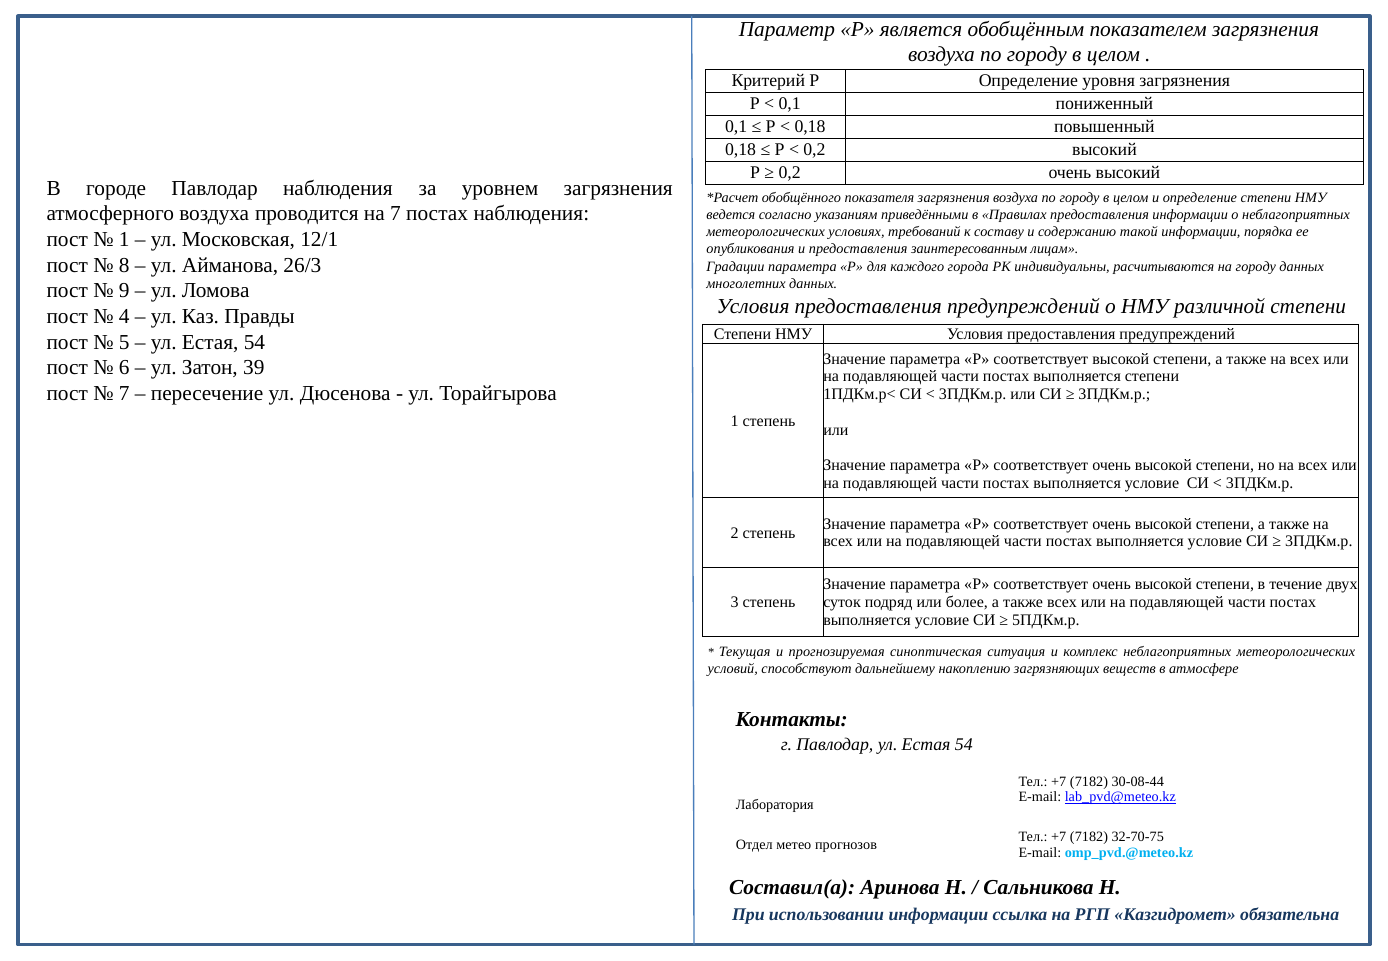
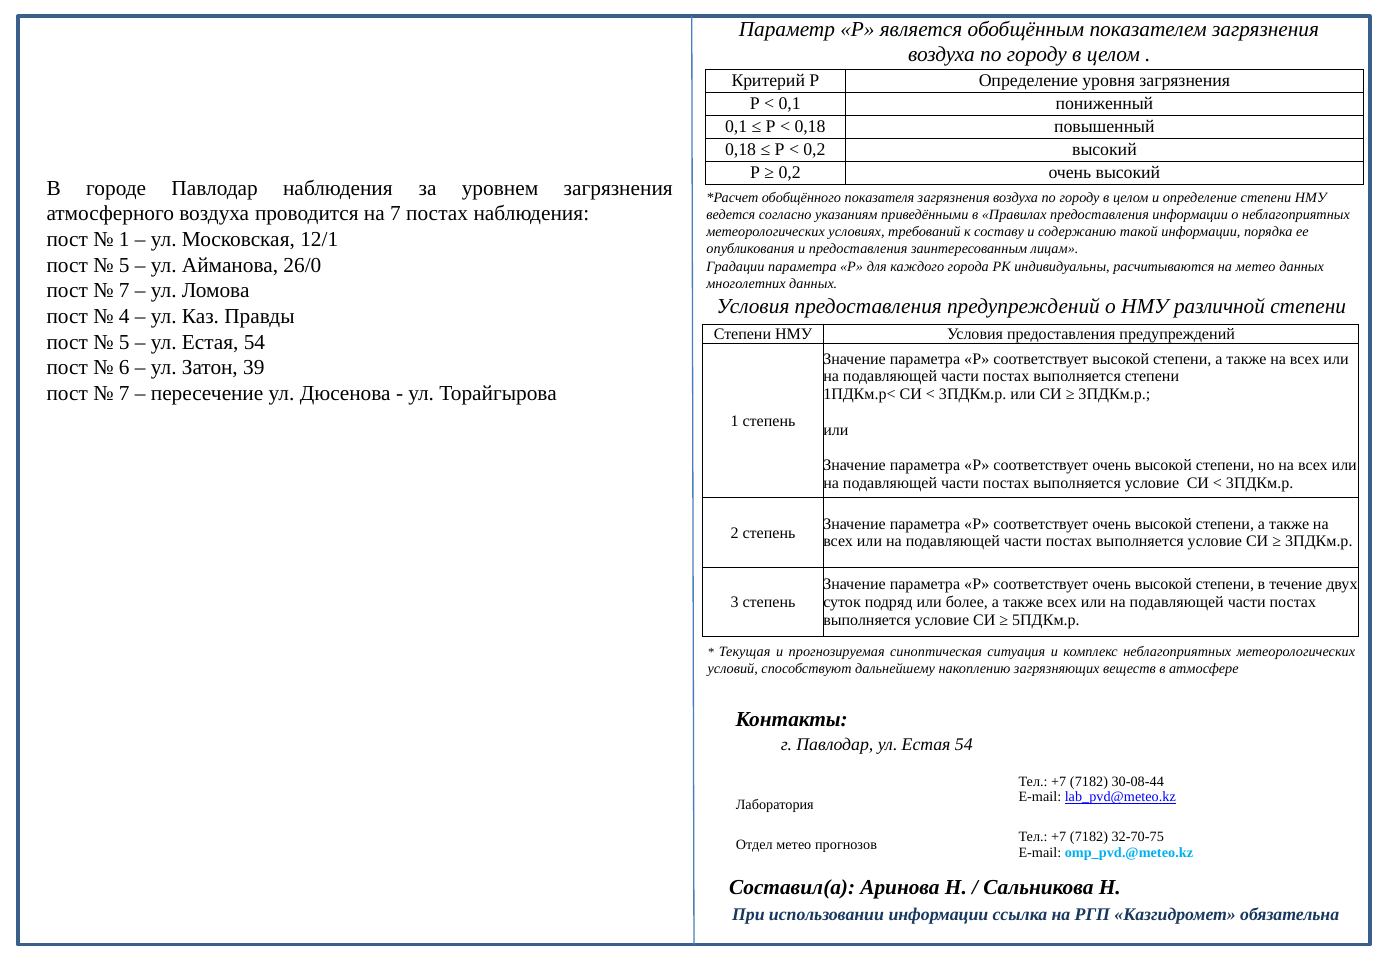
8: 8 -> 5 (124, 265)
26/3: 26/3 -> 26/0 (302, 265)
на городу: городу -> метео (1256, 266)
9: 9 -> 7 (124, 291)
